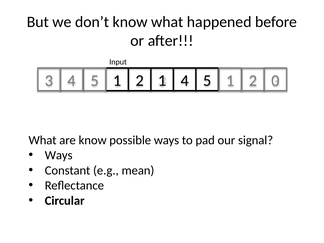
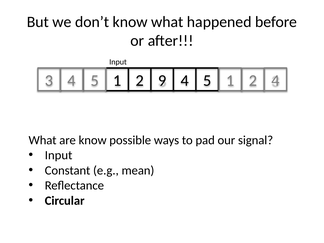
2 1: 1 -> 9 (162, 81)
2 0: 0 -> 4 (275, 81)
Ways: Ways -> Input (59, 155)
